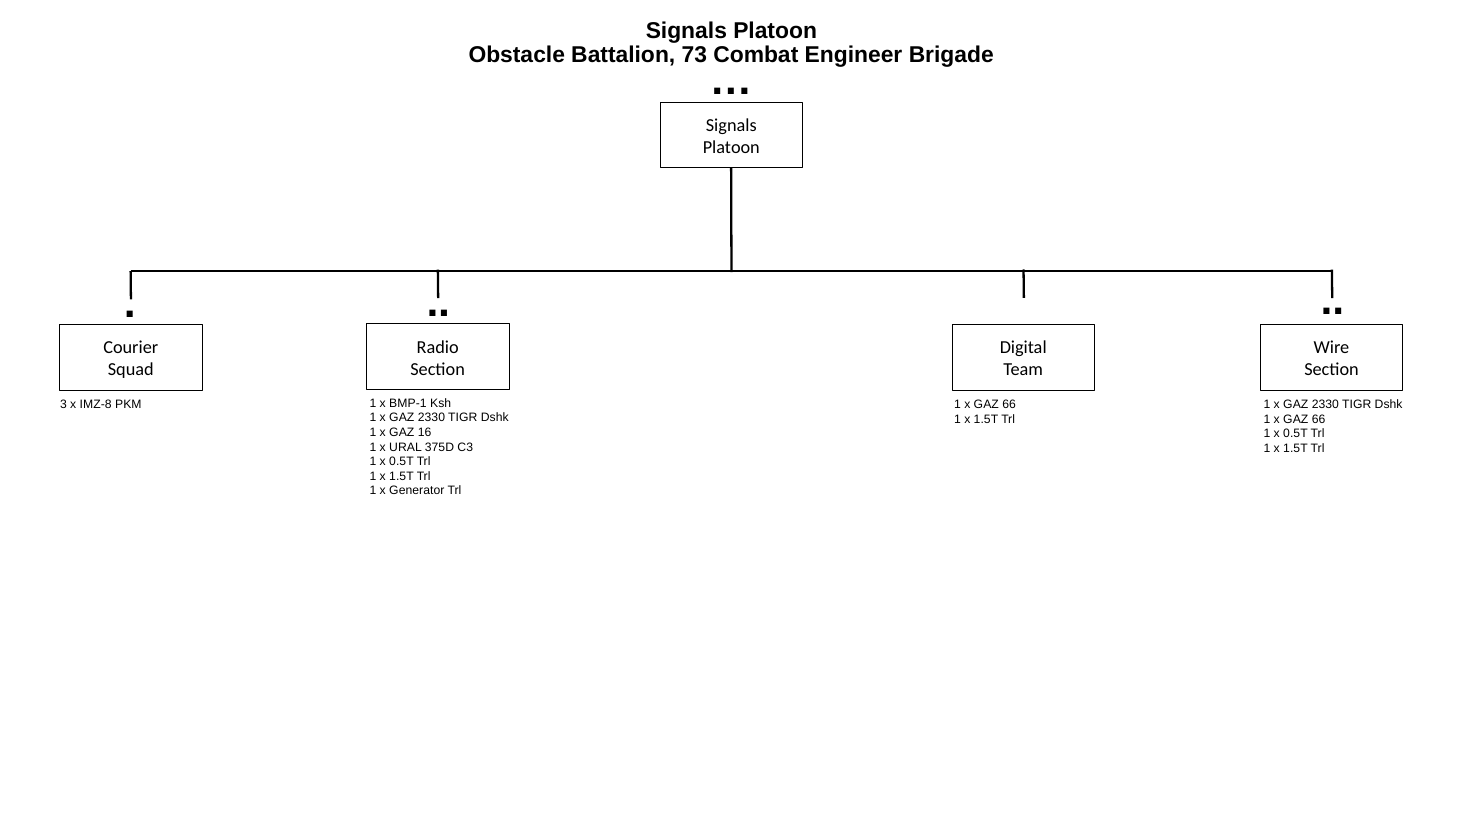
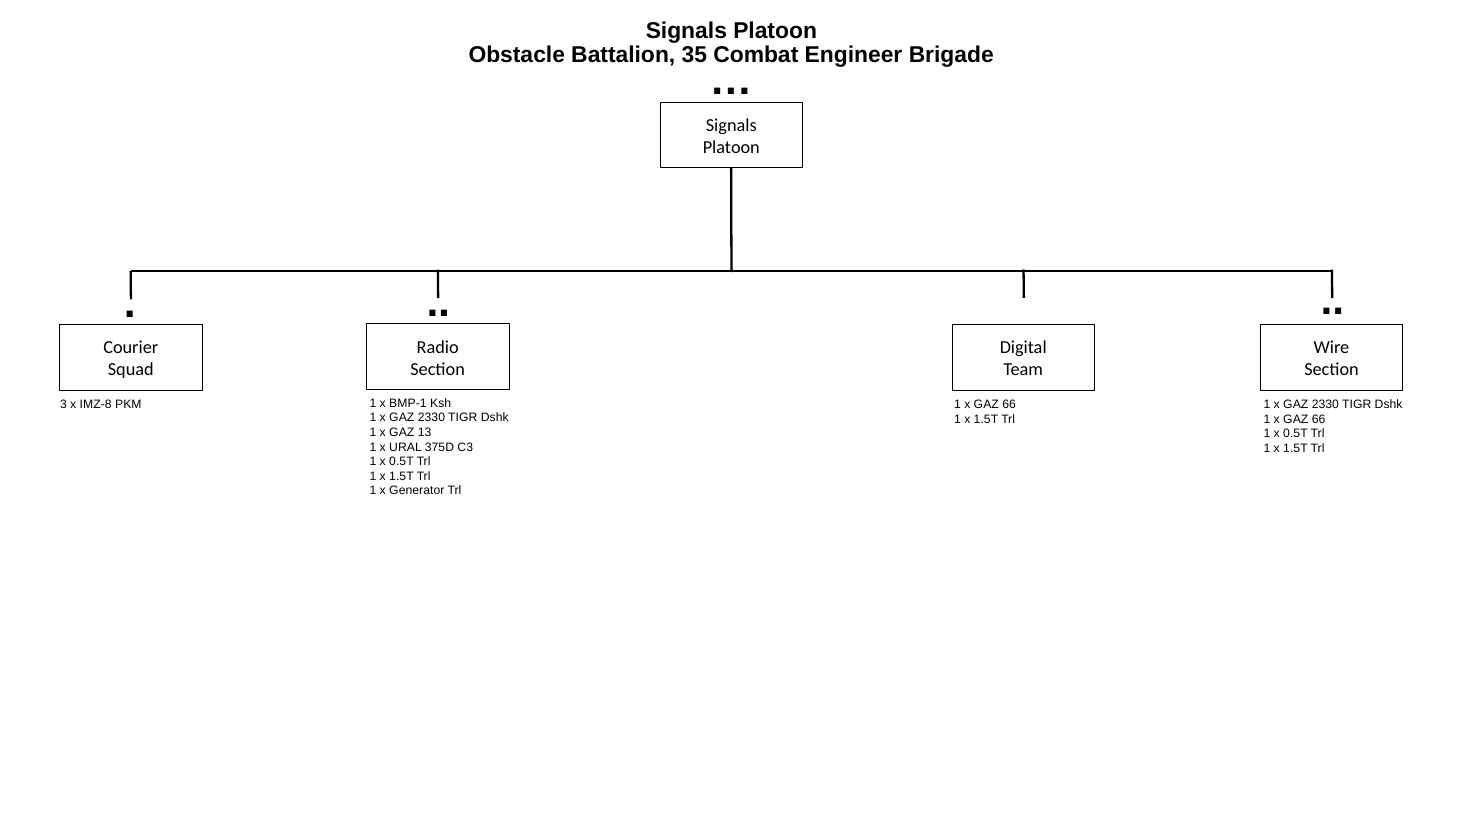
73: 73 -> 35 (694, 55)
16: 16 -> 13 (425, 432)
